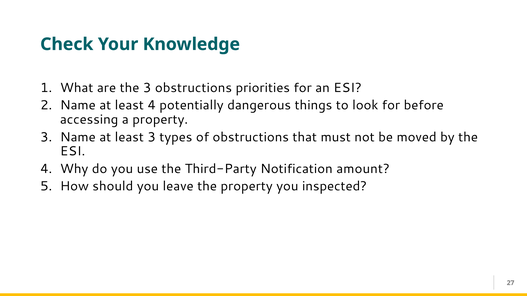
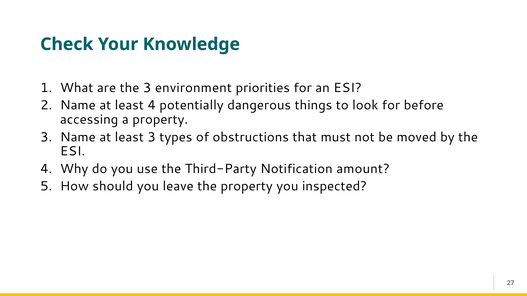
3 obstructions: obstructions -> environment (193, 88)
